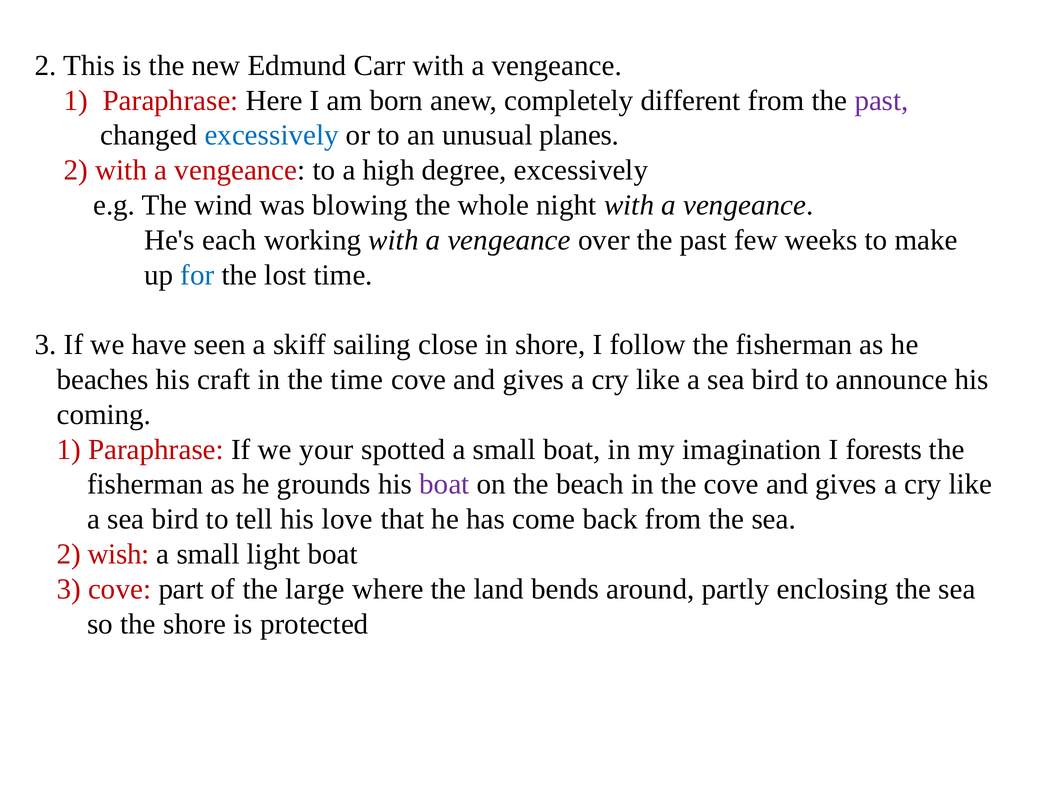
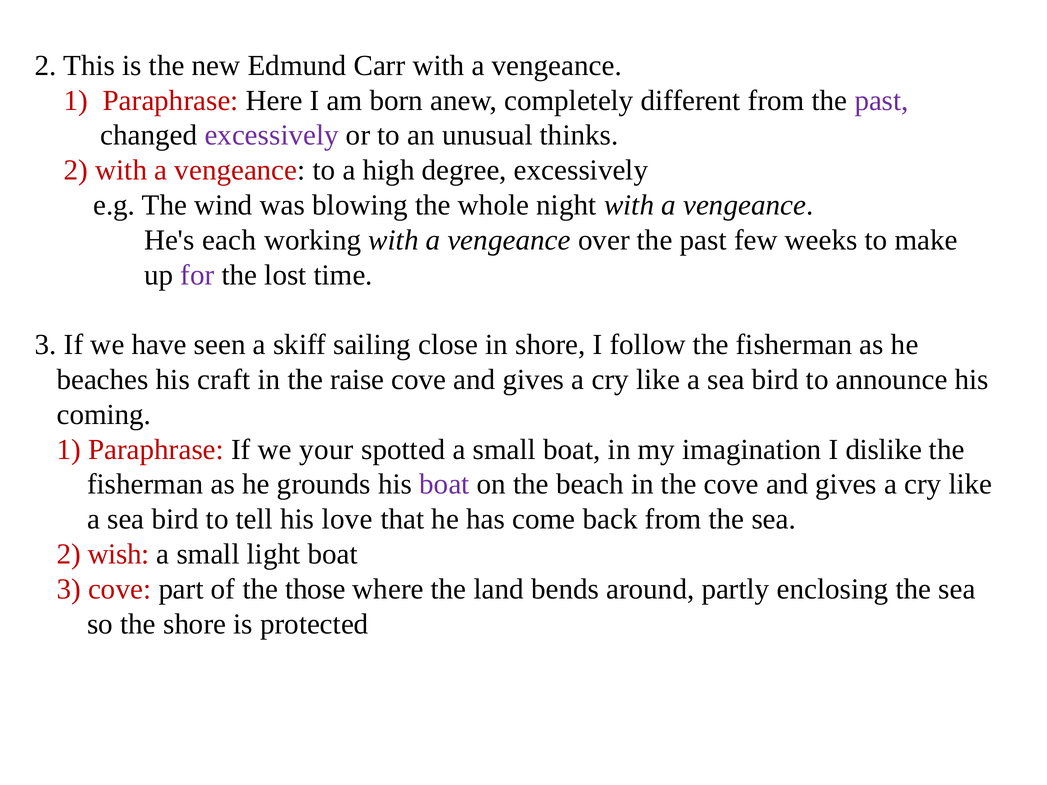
excessively colour: blue -> purple (272, 135)
planes: planes -> thinks (579, 135)
for colour: blue -> purple (197, 275)
the time: time -> raise (357, 380)
forests: forests -> dislike (884, 450)
large: large -> those (315, 589)
